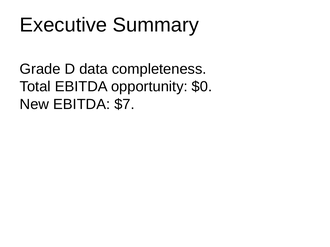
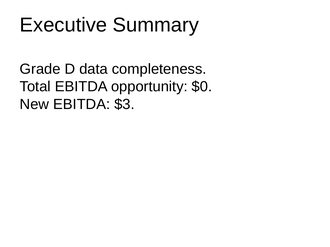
$7: $7 -> $3 (124, 104)
